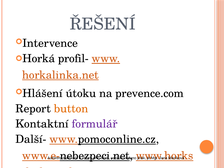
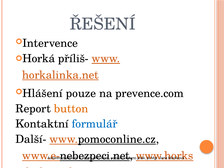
profil-: profil- -> příliš- (73, 59)
útoku: útoku -> pouze (81, 93)
formulář colour: purple -> blue (95, 124)
